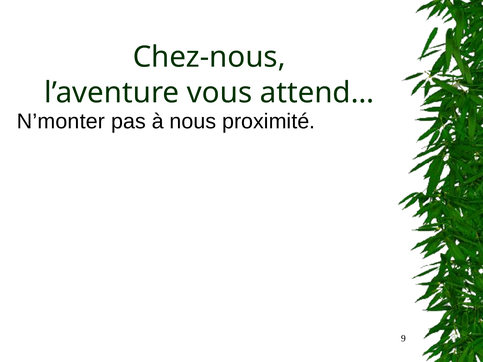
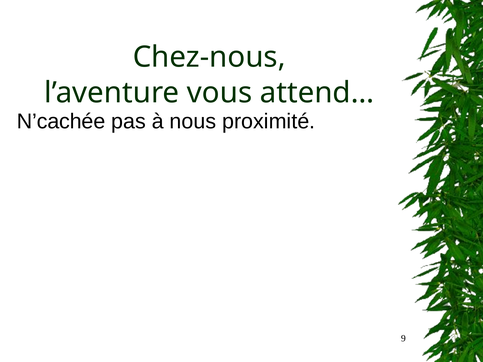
N’monter: N’monter -> N’cachée (61, 121)
